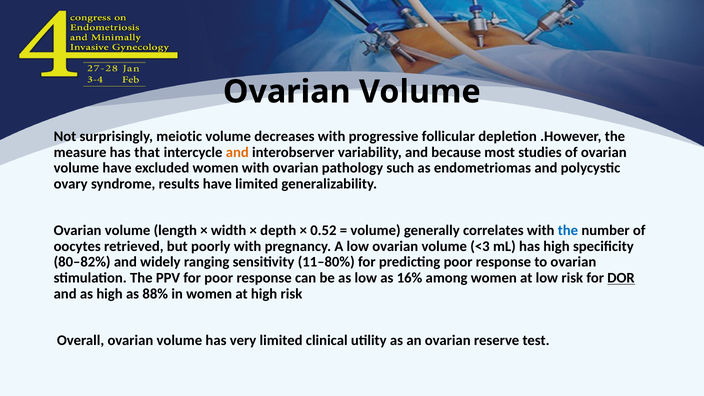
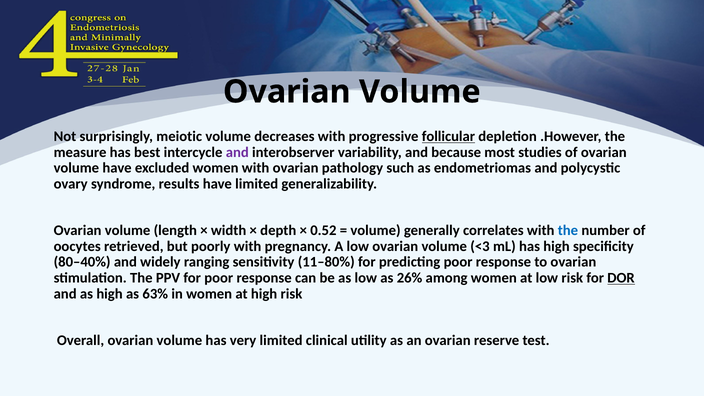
follicular underline: none -> present (448, 136)
that: that -> best (147, 152)
and colour: orange -> purple (237, 152)
80–82%: 80–82% -> 80–40% (82, 262)
16%: 16% -> 26% (410, 278)
88%: 88% -> 63% (155, 294)
